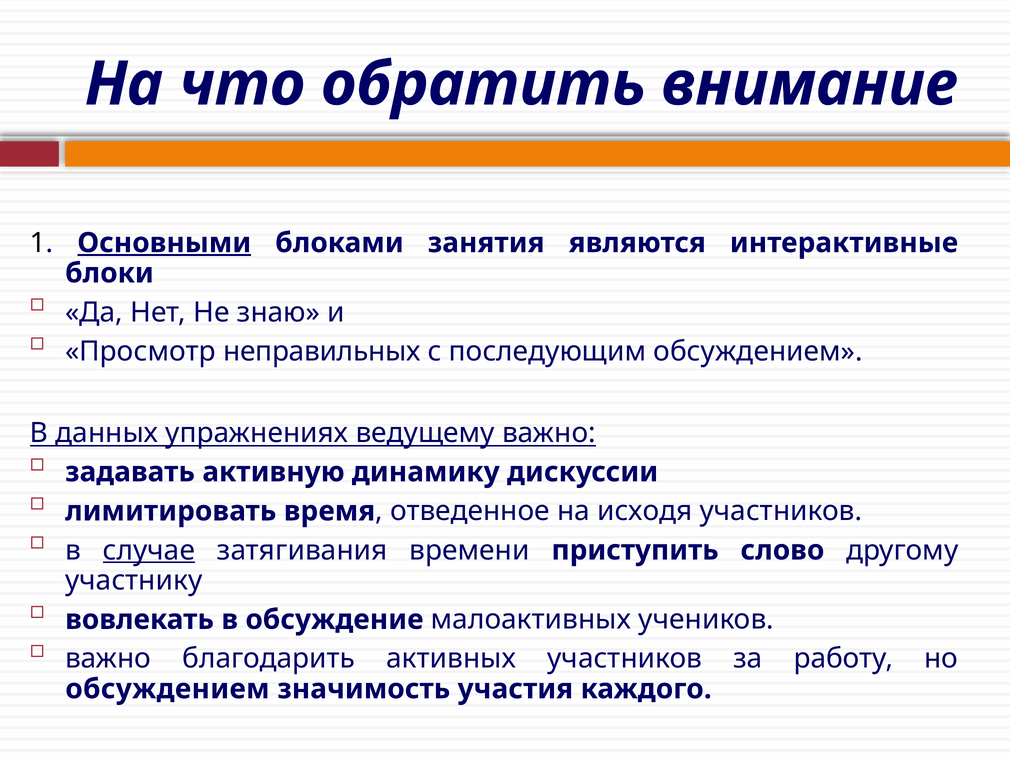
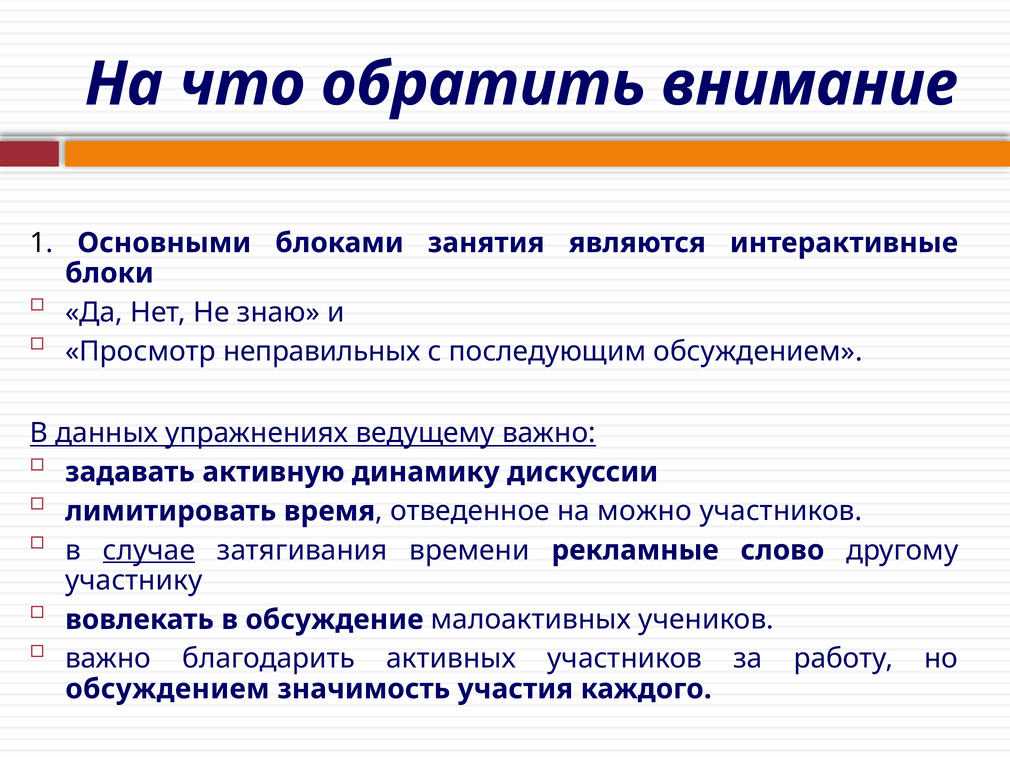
Основными underline: present -> none (164, 243)
исходя: исходя -> можно (645, 511)
приступить: приступить -> рекламные (635, 551)
